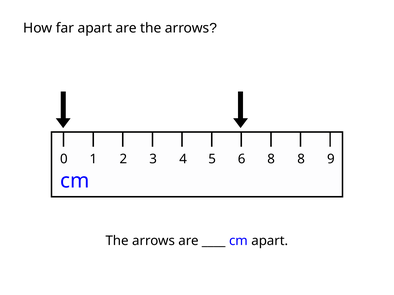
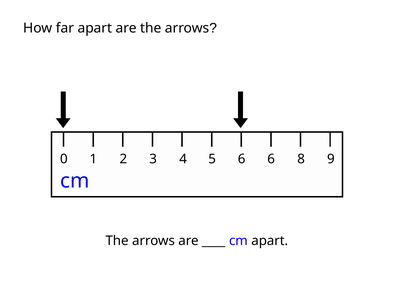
6 8: 8 -> 6 (271, 159)
